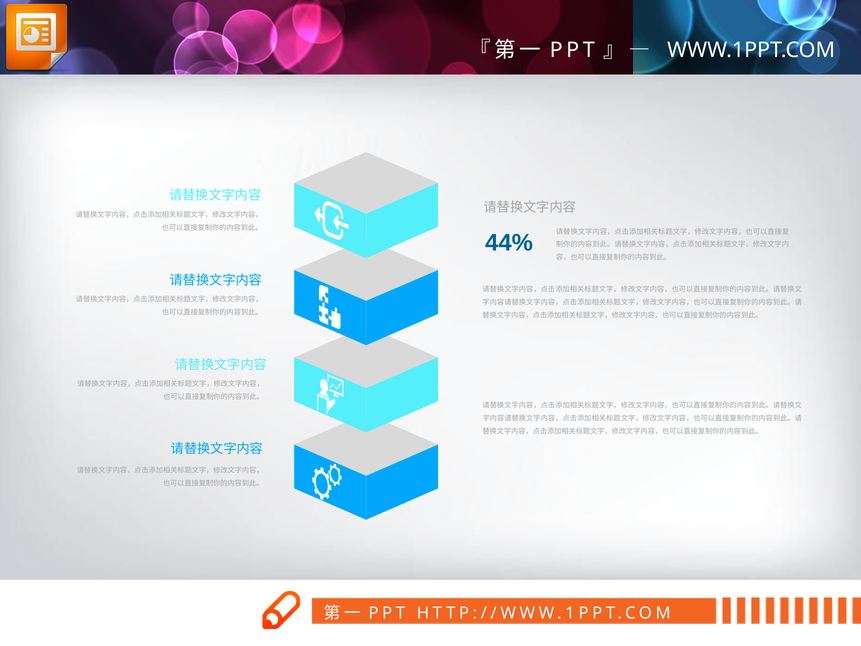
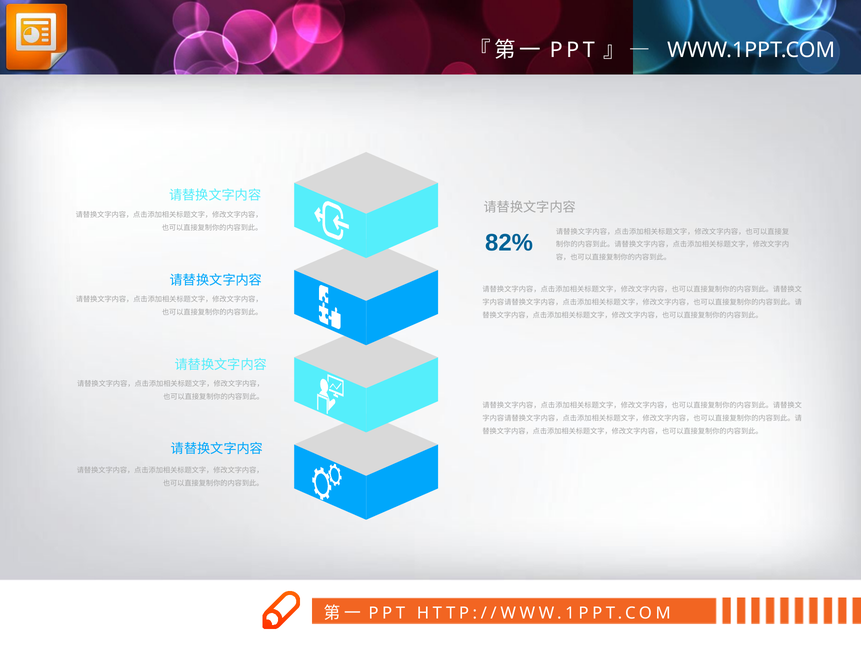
44%: 44% -> 82% (509, 243)
